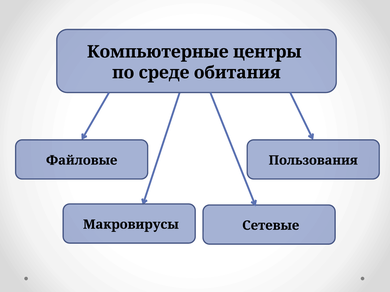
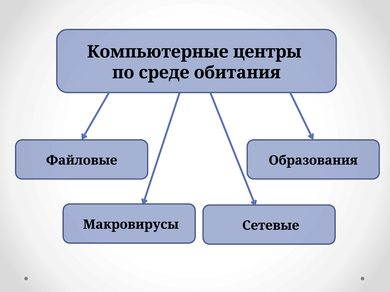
Пользования: Пользования -> Образования (313, 161)
